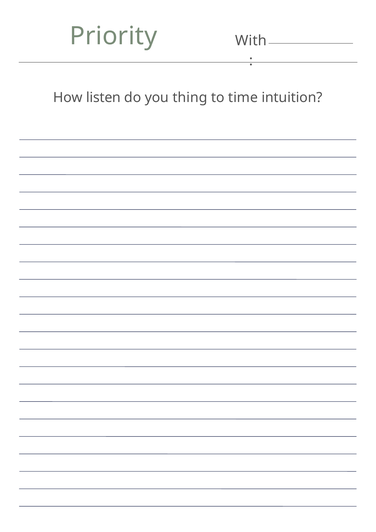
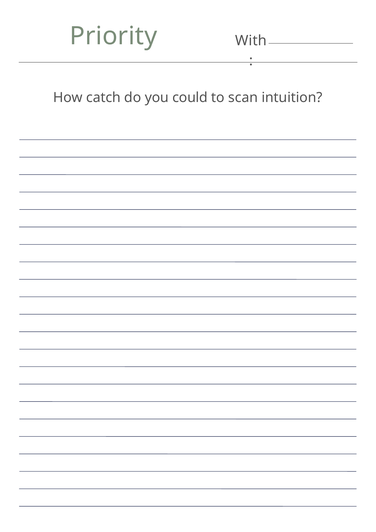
listen: listen -> catch (103, 98)
thing: thing -> could (190, 98)
time: time -> scan (243, 98)
